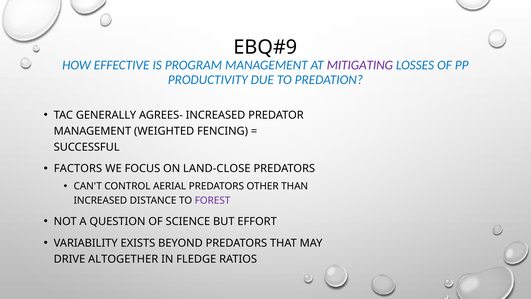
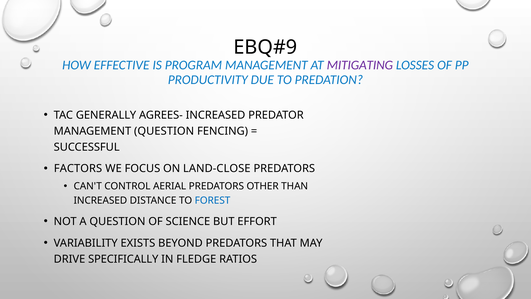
MANAGEMENT WEIGHTED: WEIGHTED -> QUESTION (164, 131)
FOREST colour: purple -> blue (213, 200)
ALTOGETHER: ALTOGETHER -> SPECIFICALLY (123, 259)
